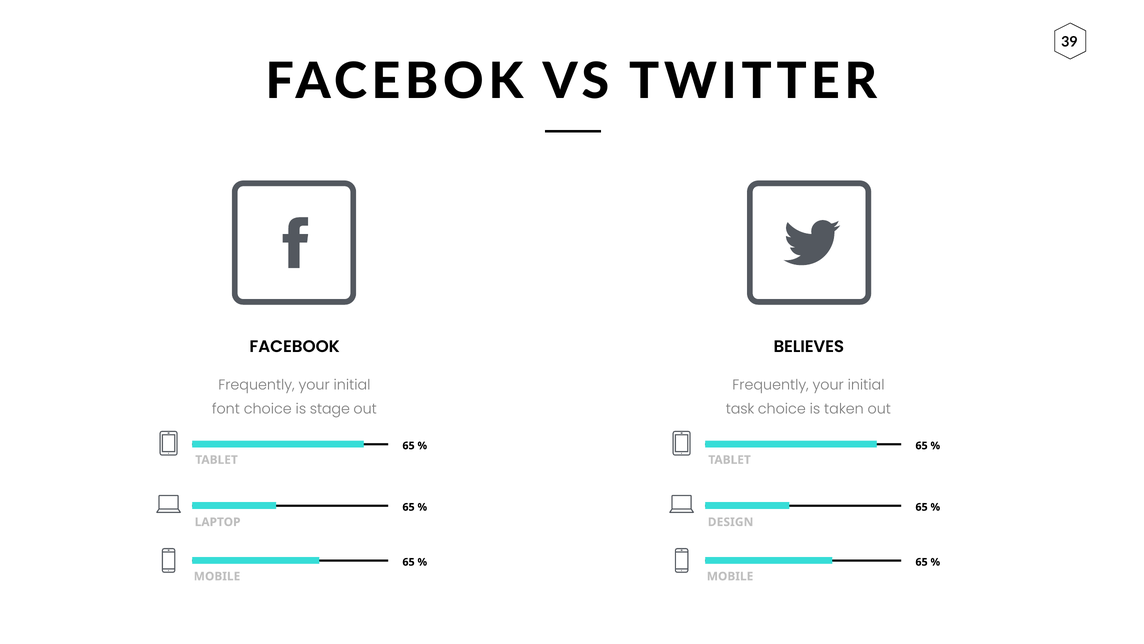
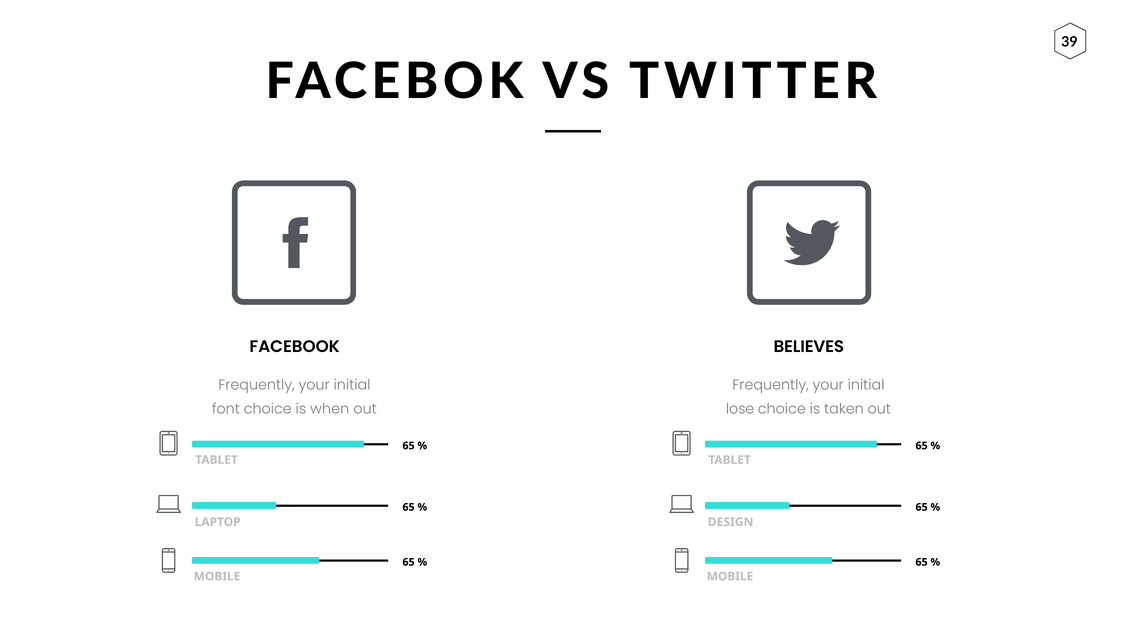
stage: stage -> when (330, 409)
task: task -> lose (740, 409)
